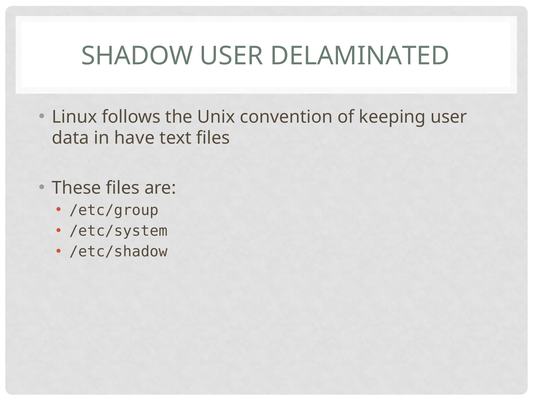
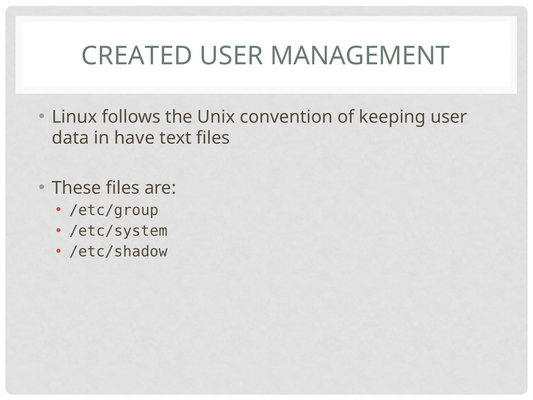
SHADOW: SHADOW -> CREATED (137, 56)
DELAMINATED: DELAMINATED -> MANAGEMENT (360, 56)
